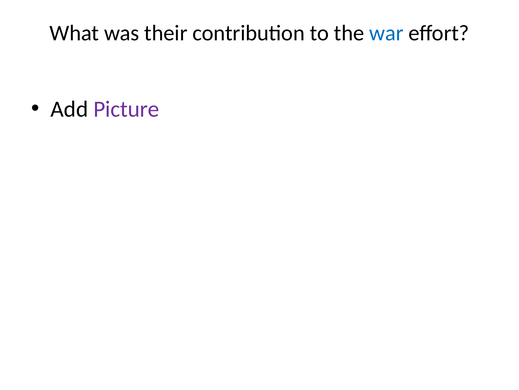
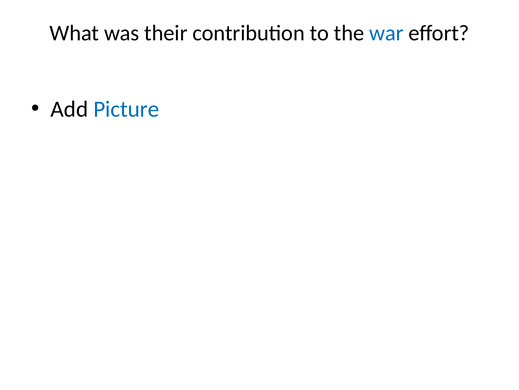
Picture colour: purple -> blue (126, 109)
